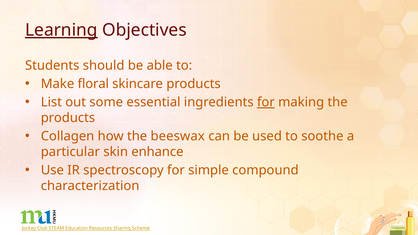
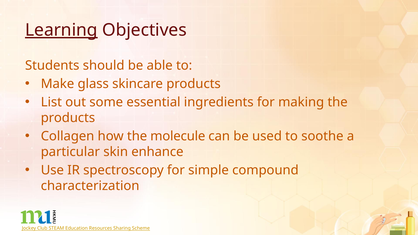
floral: floral -> glass (93, 84)
for underline: present -> none (266, 102)
beeswax: beeswax -> molecule (178, 136)
